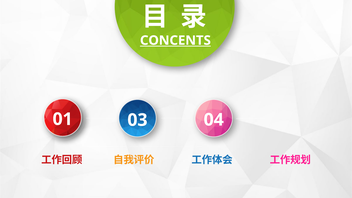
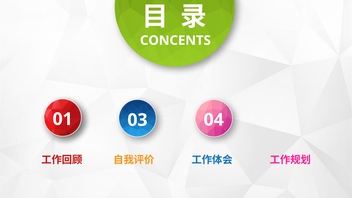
CONCENTS underline: present -> none (175, 40)
